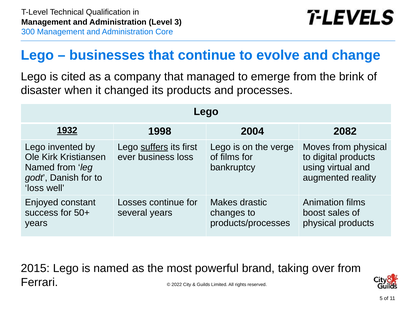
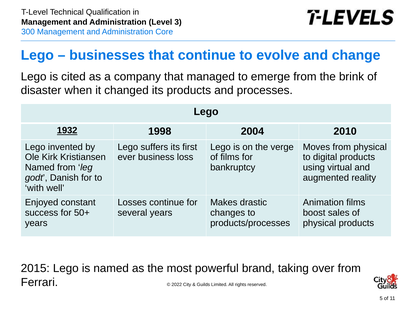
2082: 2082 -> 2010 (345, 131)
suffers underline: present -> none (154, 147)
loss: loss -> with (34, 188)
